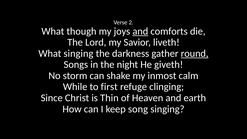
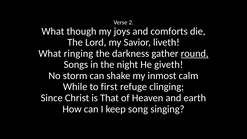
and underline: present -> none (140, 31)
What singing: singing -> ringing (78, 53)
Thin: Thin -> That (109, 98)
